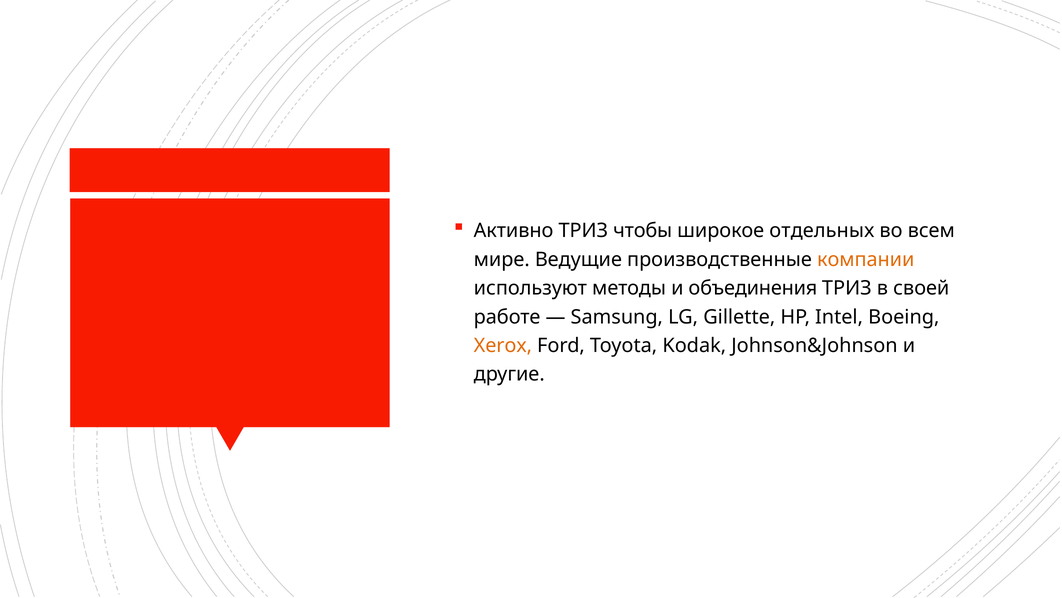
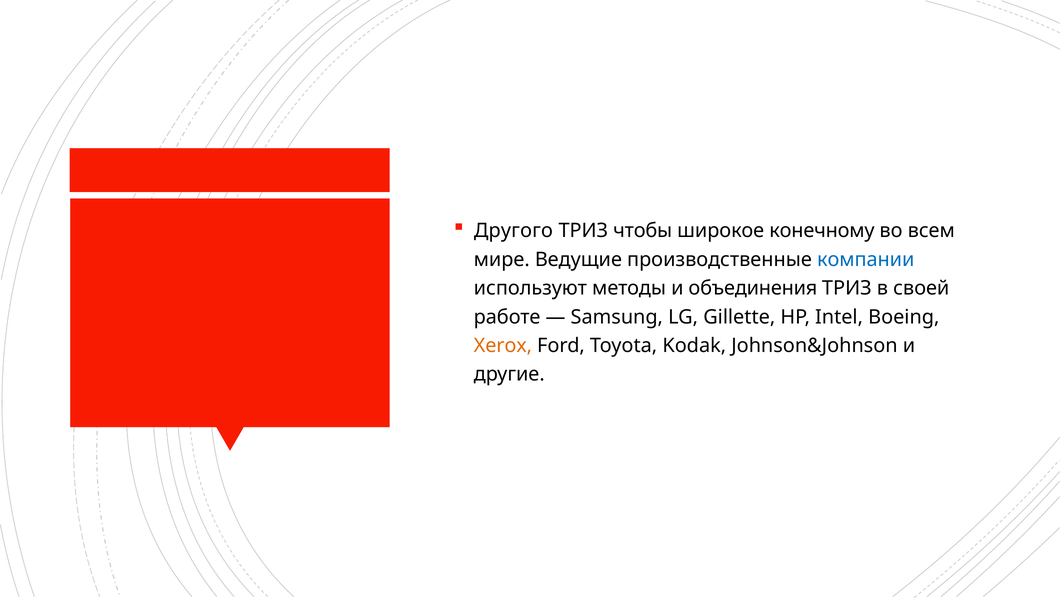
Активно: Активно -> Другого (513, 231)
отдельных: отдельных -> конечному (822, 231)
компании colour: orange -> blue (866, 259)
